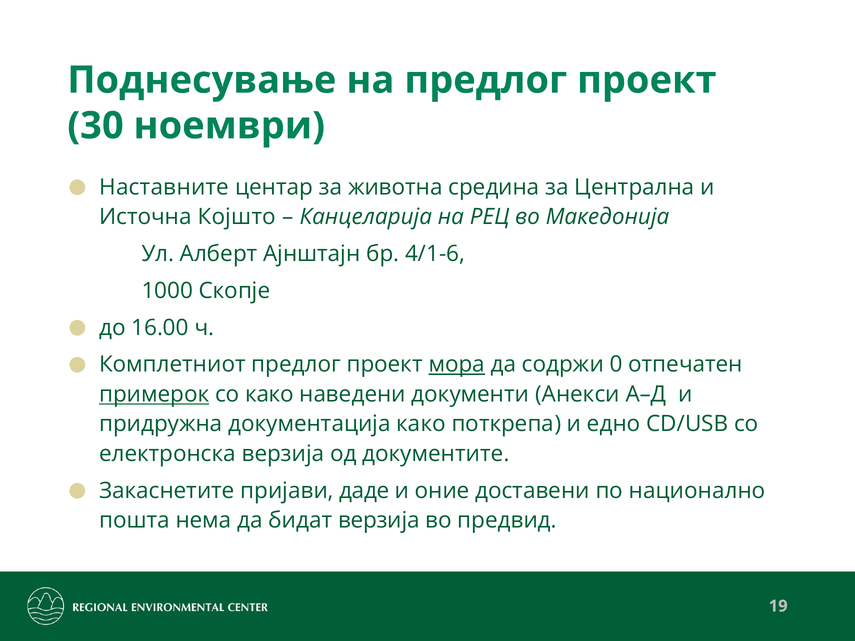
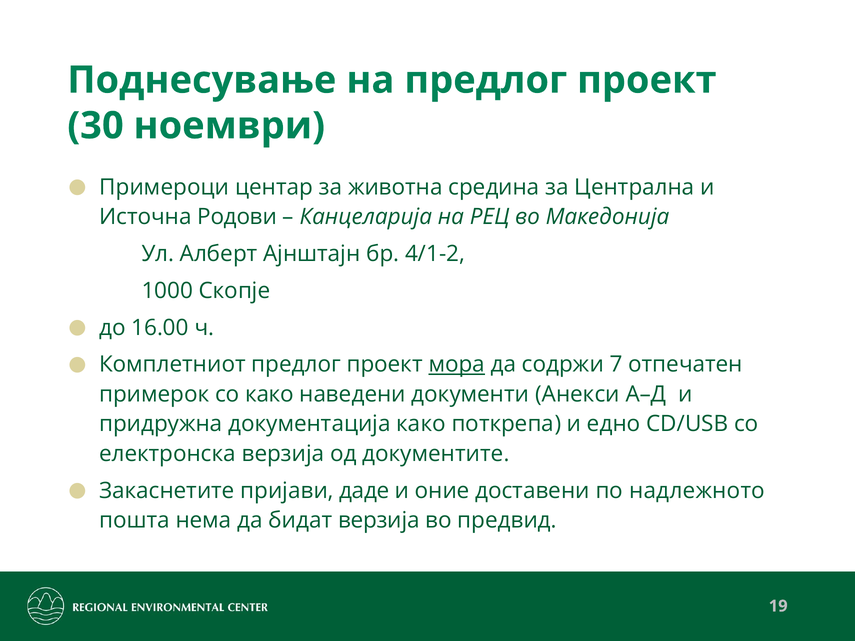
Наставните: Наставните -> Примероци (164, 187)
Којшто: Којшто -> Родови (237, 217)
4/1-6: 4/1-6 -> 4/1-2 (435, 254)
0: 0 -> 7 (616, 365)
примерок underline: present -> none (154, 394)
национално: национално -> надлежното (697, 491)
